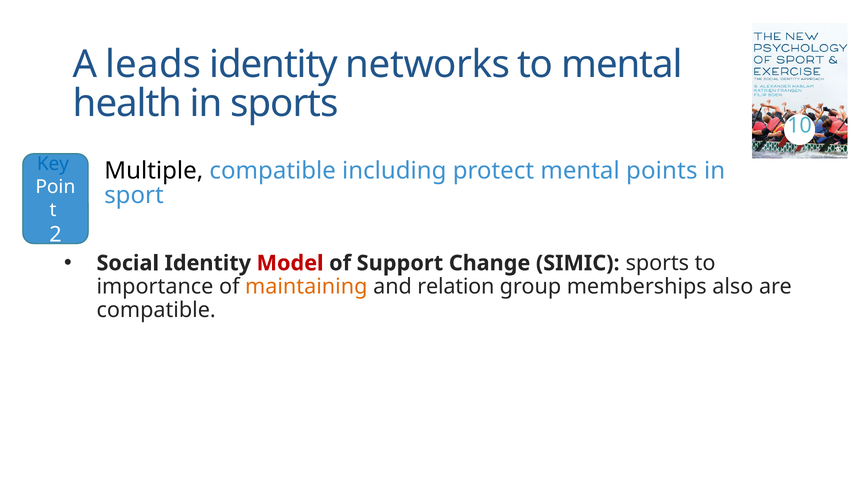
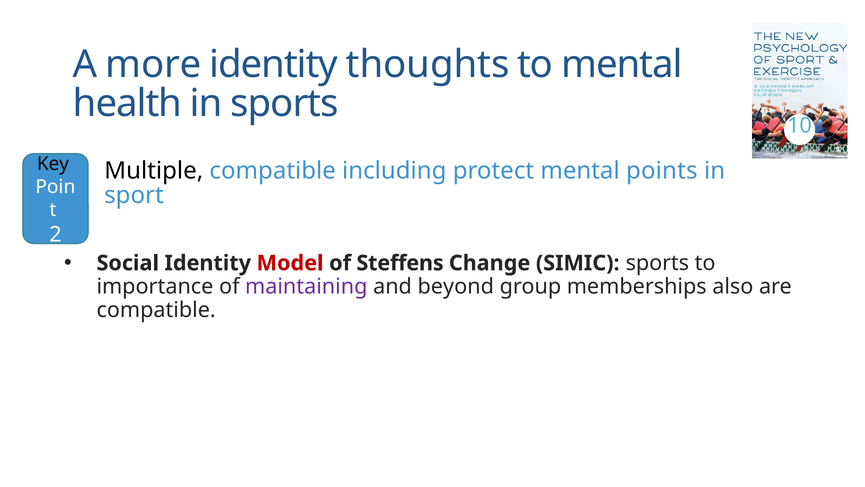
leads: leads -> more (153, 64)
networks: networks -> thoughts (428, 64)
Key colour: blue -> black (53, 164)
Support: Support -> Steffens (400, 263)
maintaining colour: orange -> purple (306, 286)
relation: relation -> beyond (456, 286)
